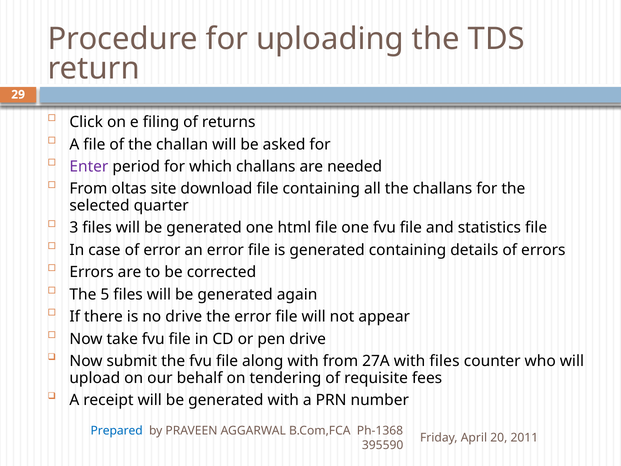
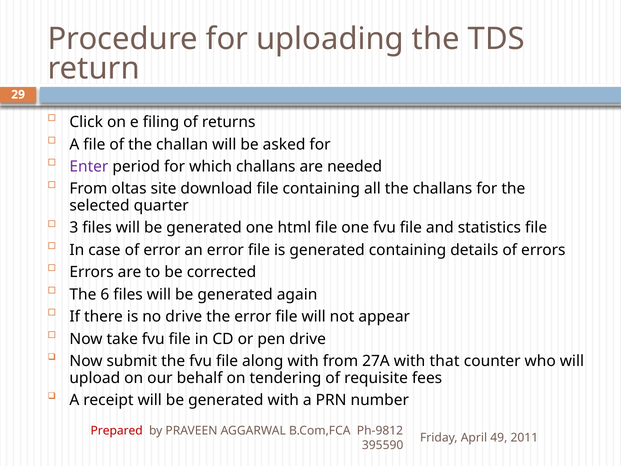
5: 5 -> 6 (105, 294)
with files: files -> that (445, 361)
Prepared colour: blue -> red (117, 430)
Ph-1368: Ph-1368 -> Ph-9812 (380, 430)
20: 20 -> 49 (499, 438)
